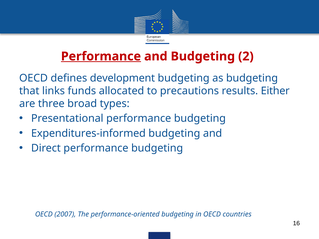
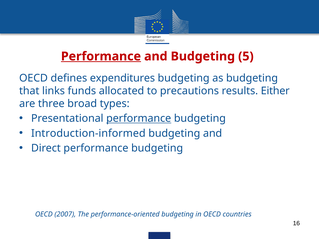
2: 2 -> 5 (246, 56)
development: development -> expenditures (122, 78)
performance underline: none -> present (139, 119)
Expenditures-informed: Expenditures-informed -> Introduction-informed (88, 133)
